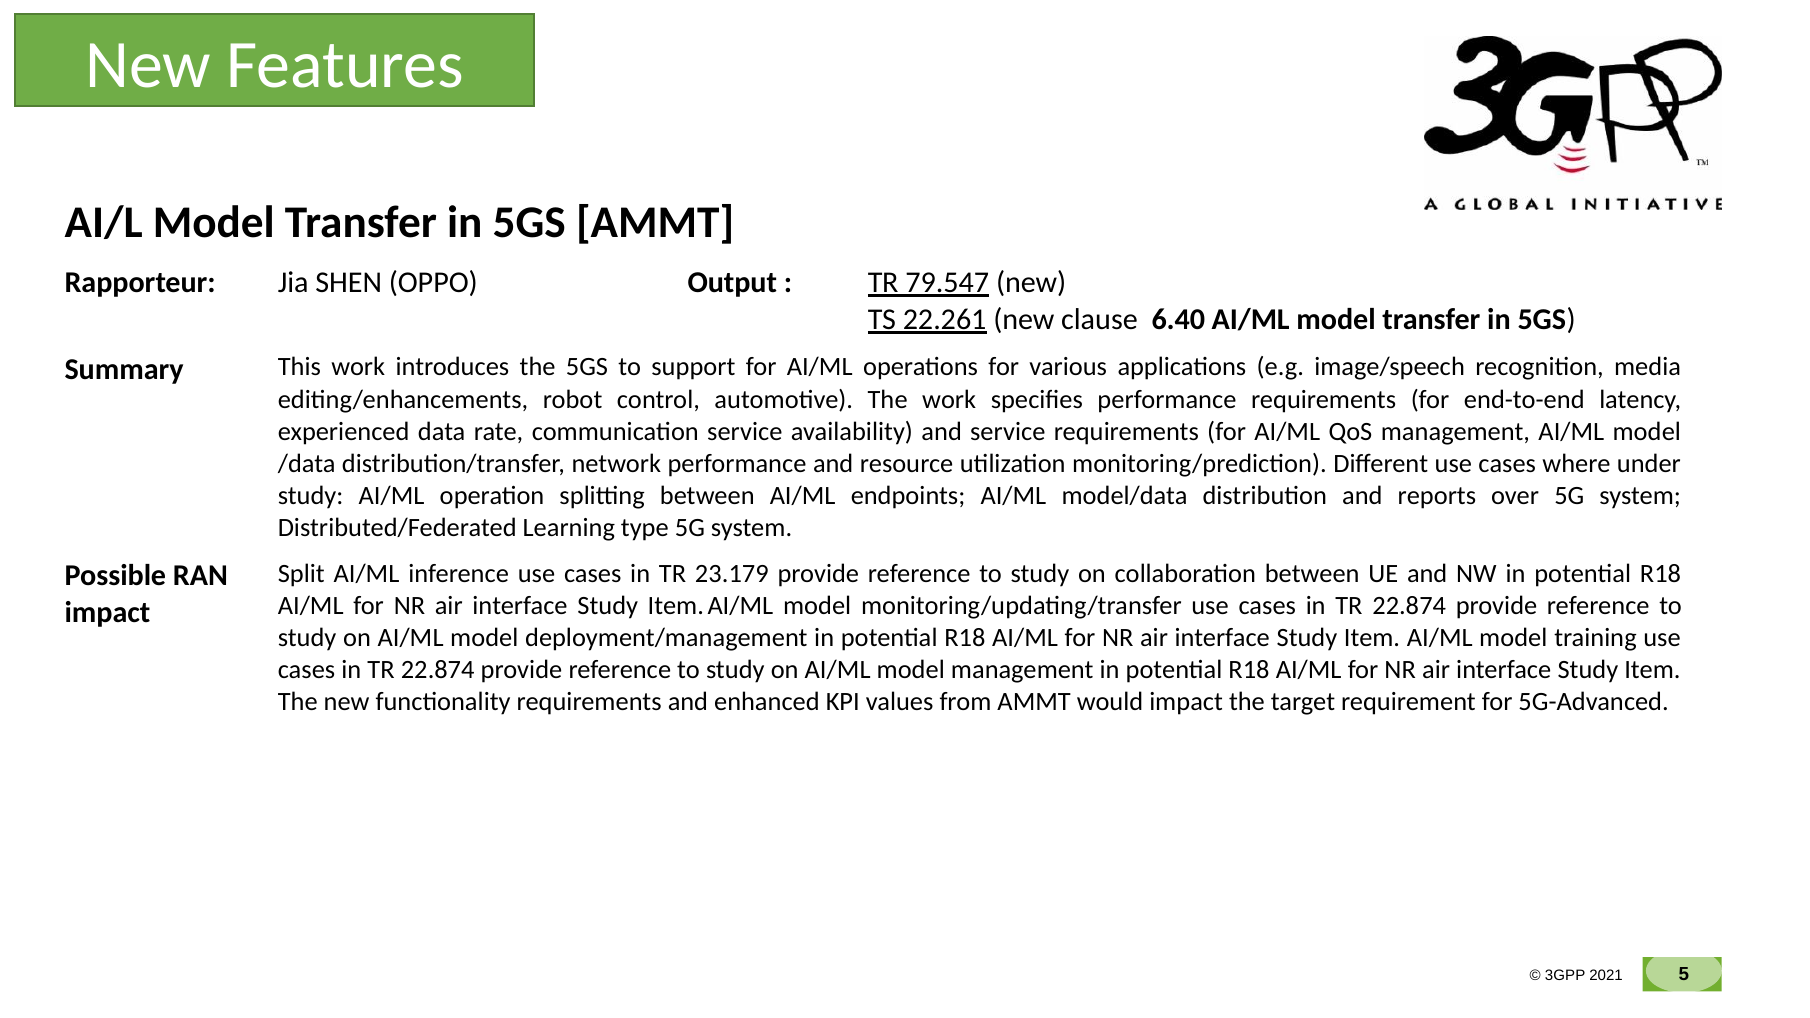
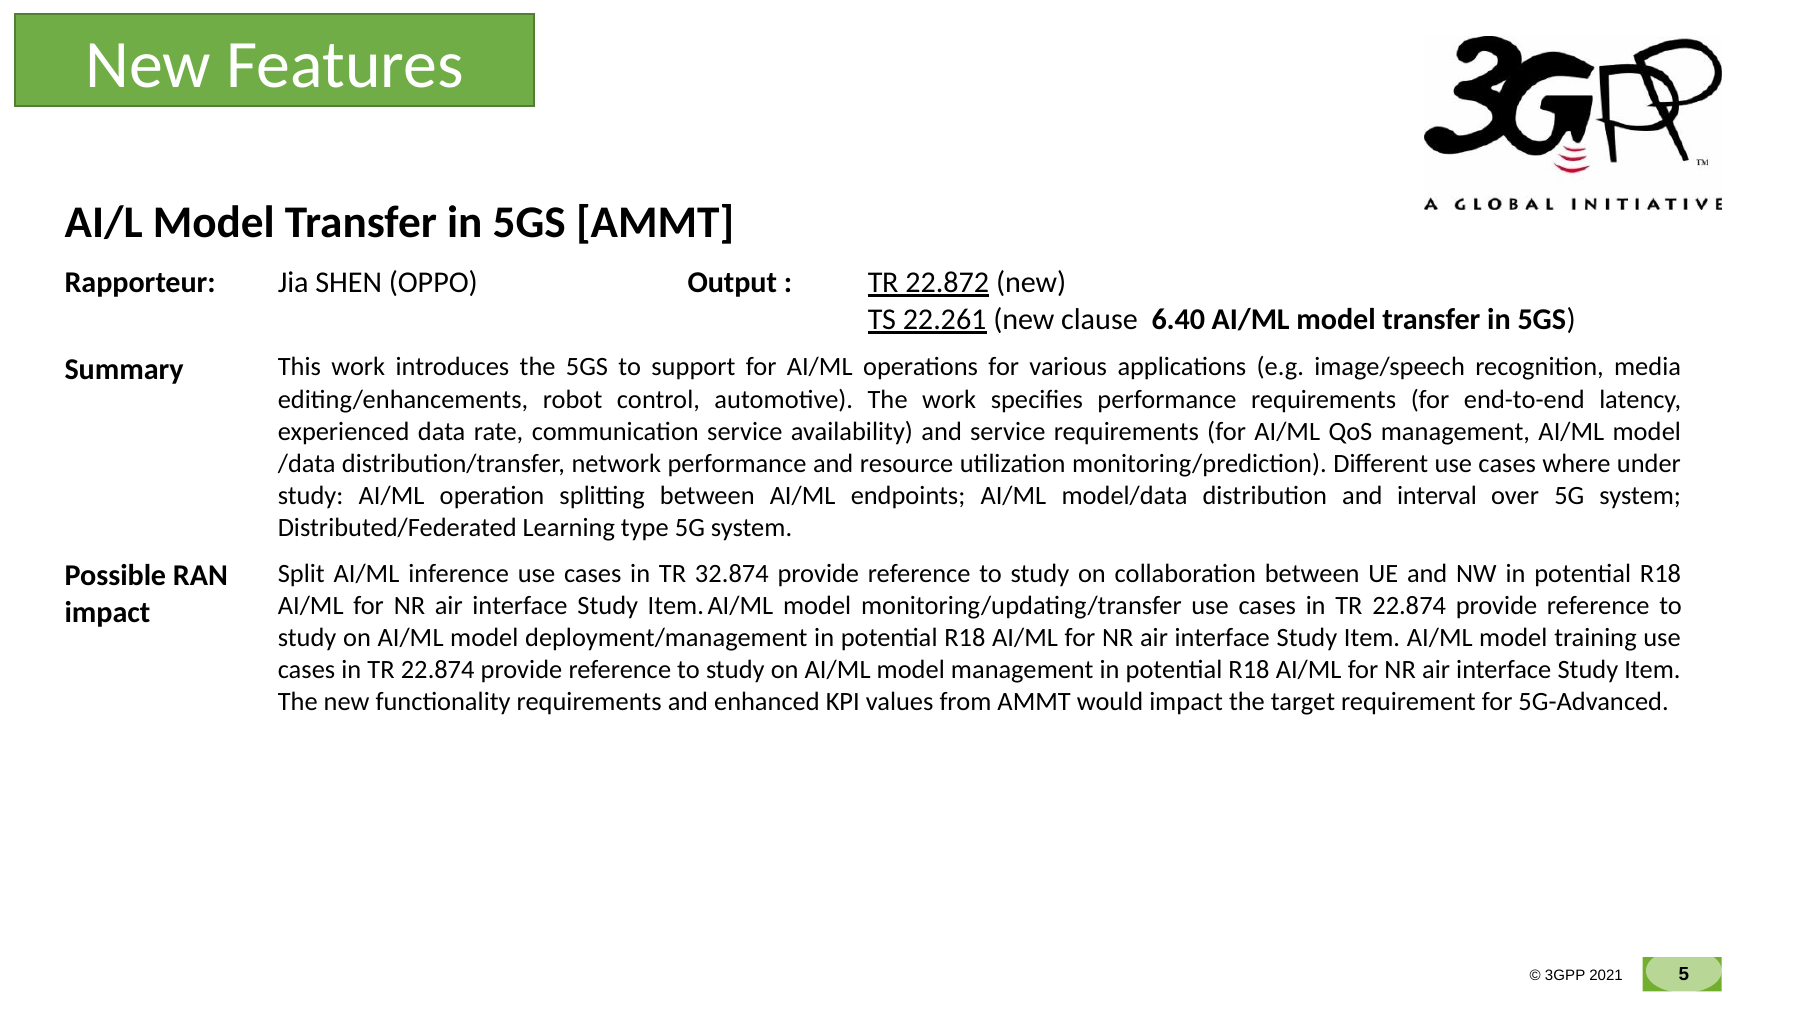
79.547: 79.547 -> 22.872 (947, 282)
reports: reports -> interval (1437, 496)
23.179: 23.179 -> 32.874 (732, 574)
